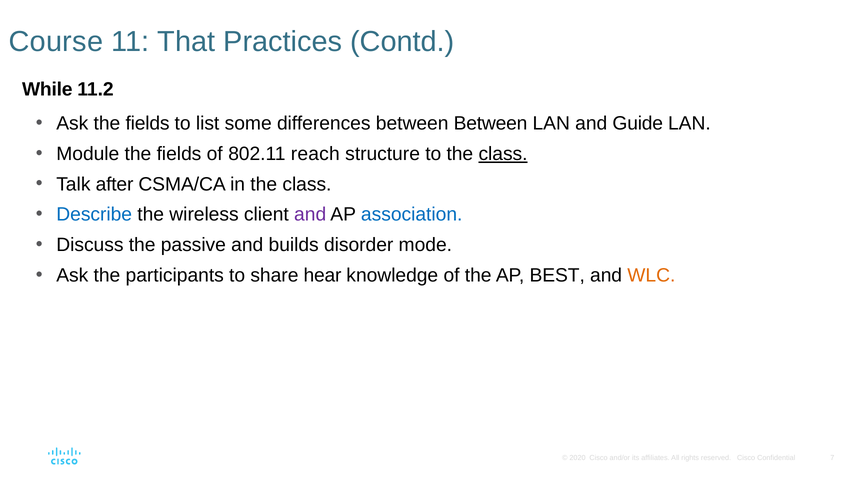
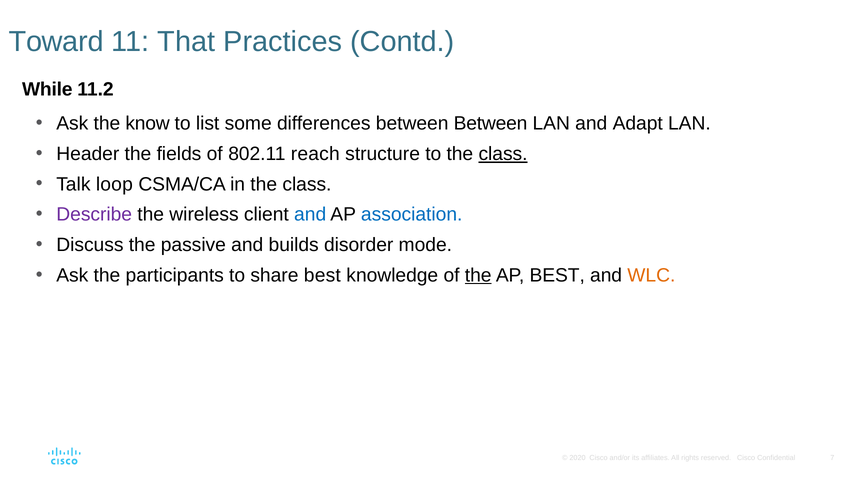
Course: Course -> Toward (56, 42)
Ask the fields: fields -> know (148, 123)
Guide: Guide -> Adapt (638, 123)
Module: Module -> Header (88, 154)
after: after -> loop (114, 184)
Describe colour: blue -> purple (94, 214)
and colour: purple -> blue (310, 214)
share hear: hear -> best (322, 275)
the underline: none -> present (478, 275)
